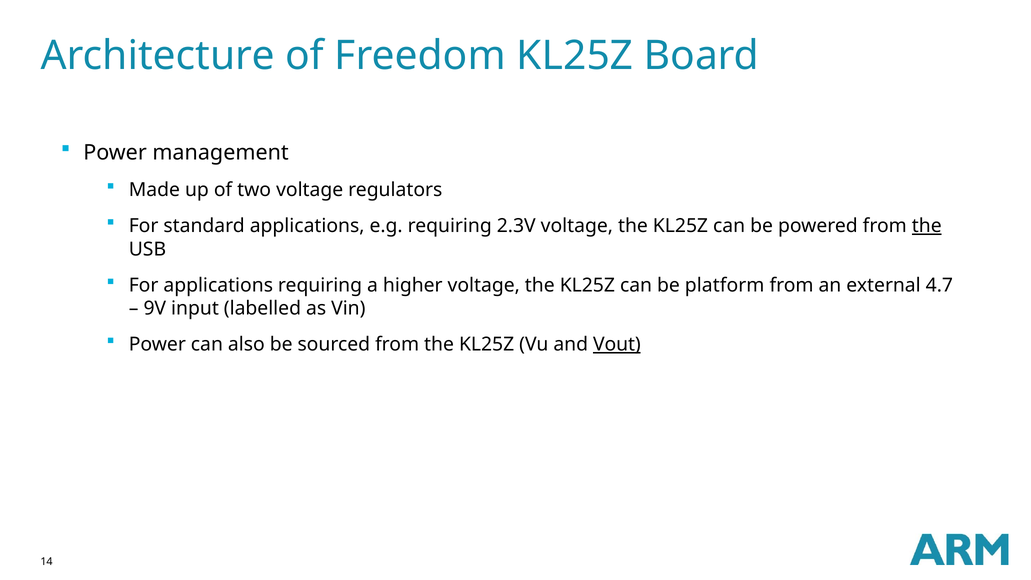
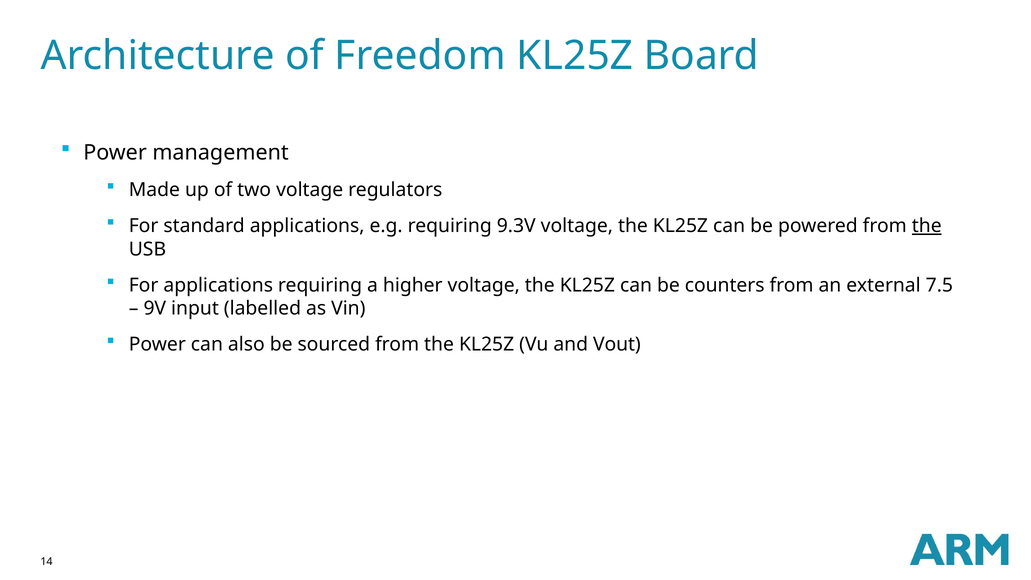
2.3V: 2.3V -> 9.3V (516, 226)
platform: platform -> counters (725, 285)
4.7: 4.7 -> 7.5 (939, 285)
Vout underline: present -> none (617, 345)
